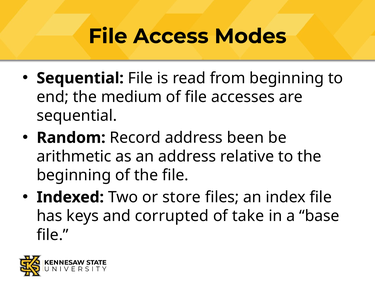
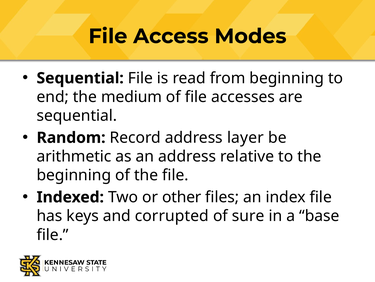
been: been -> layer (245, 137)
store: store -> other (182, 197)
take: take -> sure (248, 215)
